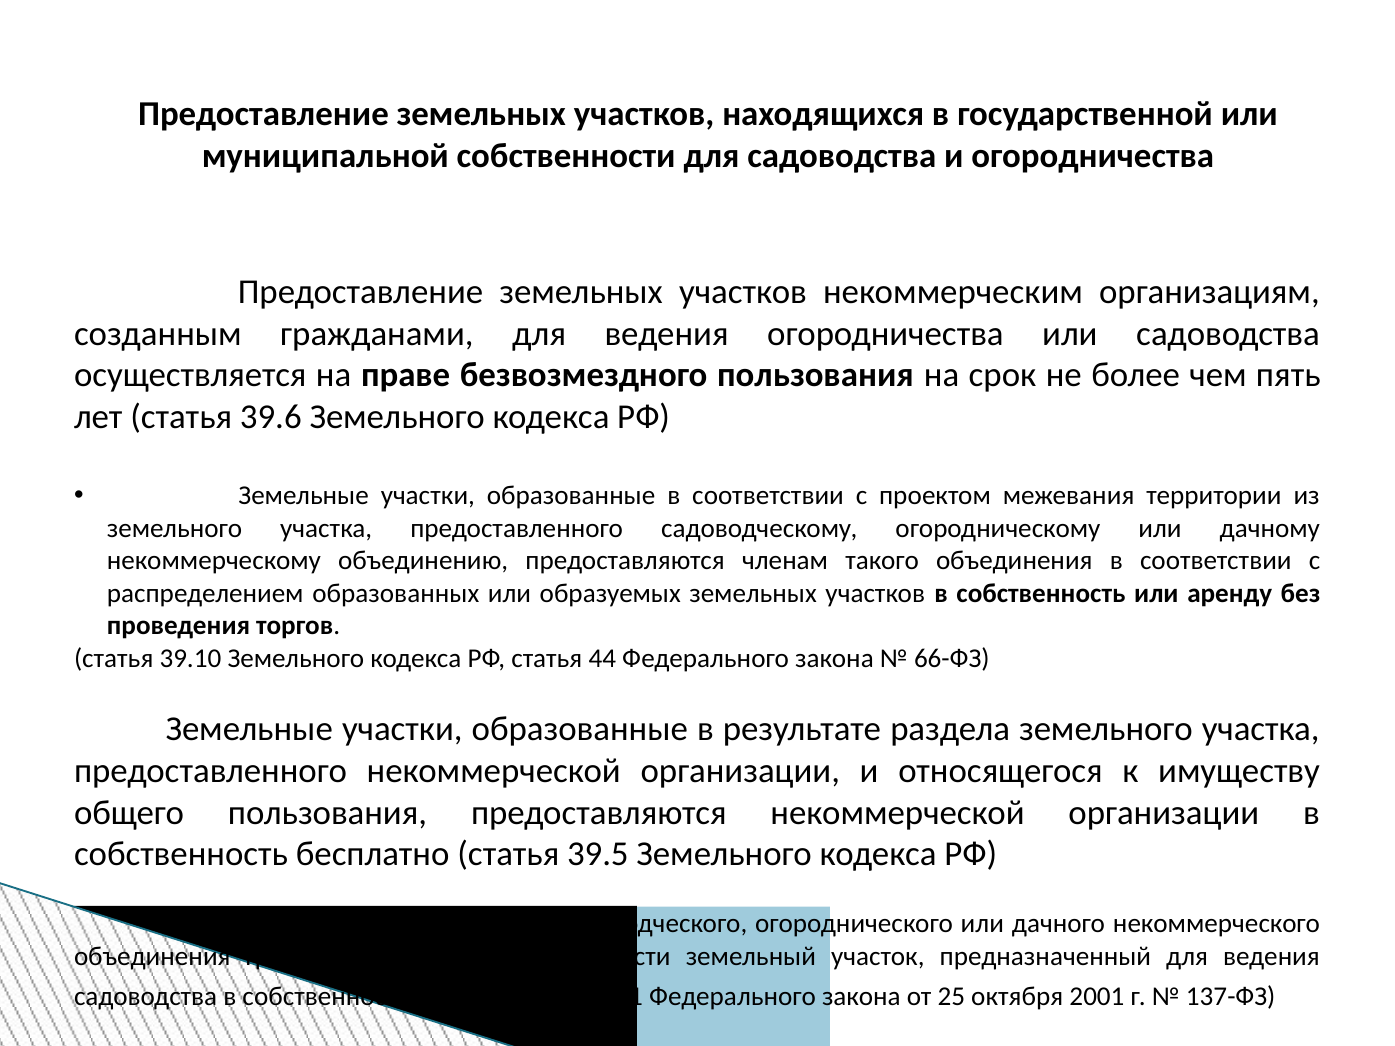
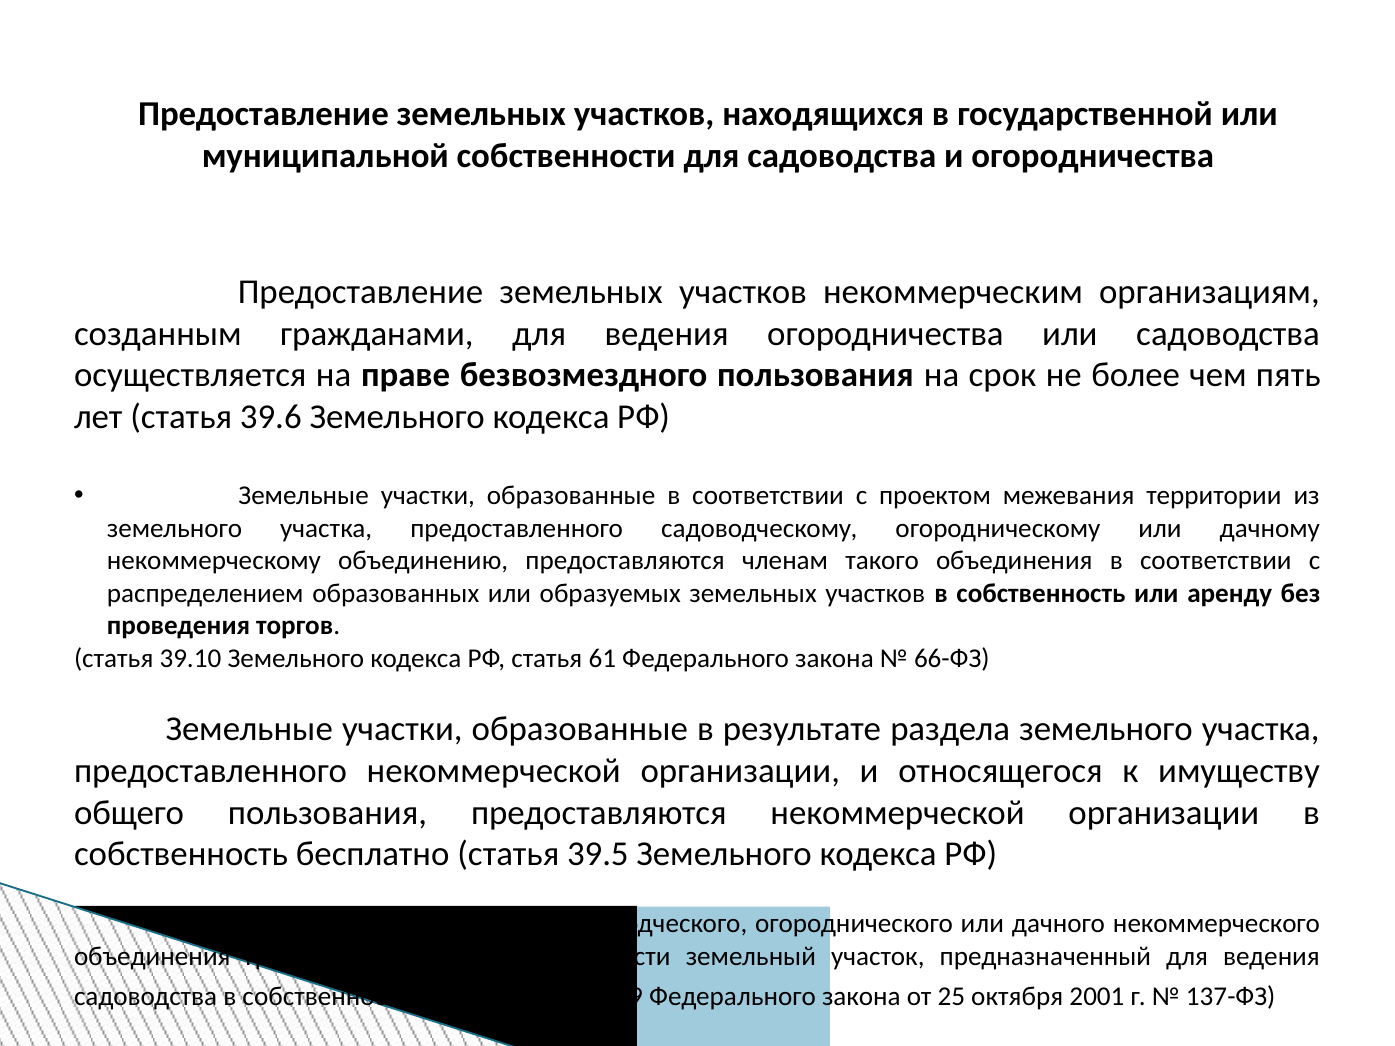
44: 44 -> 61 (602, 659)
1: 1 -> 9 (636, 997)
